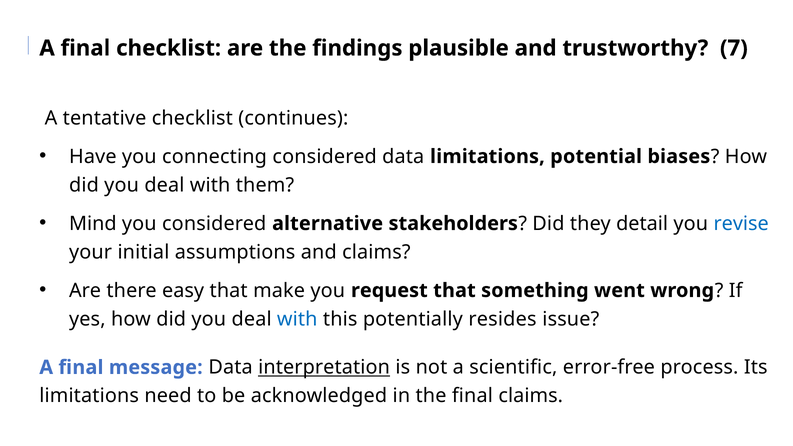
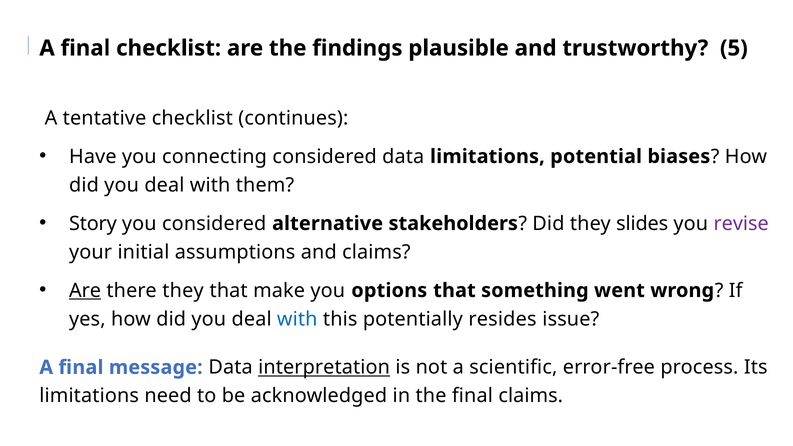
7: 7 -> 5 (734, 48)
Mind: Mind -> Story (93, 224)
detail: detail -> slides (642, 224)
revise colour: blue -> purple (741, 224)
Are underline: none -> present (85, 290)
there easy: easy -> they (183, 290)
request: request -> options (389, 290)
